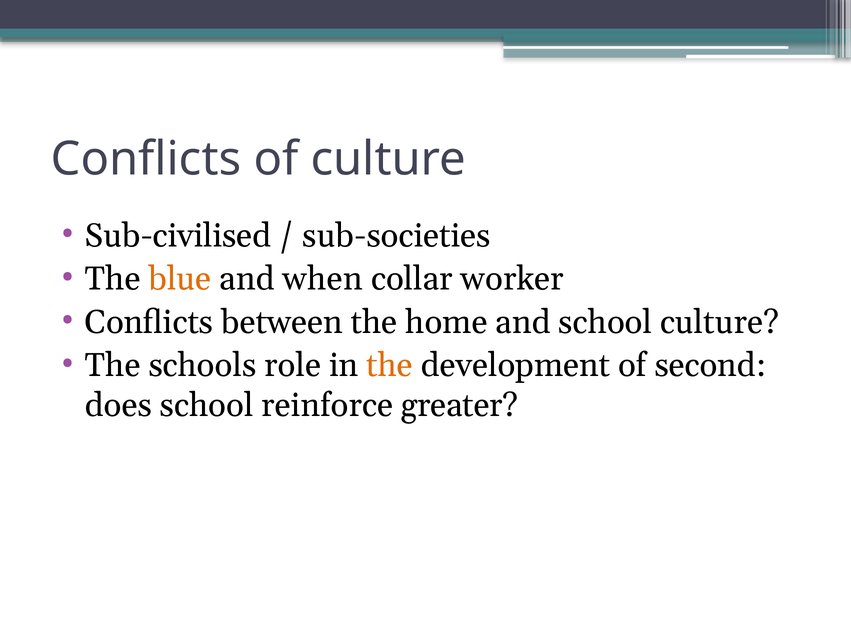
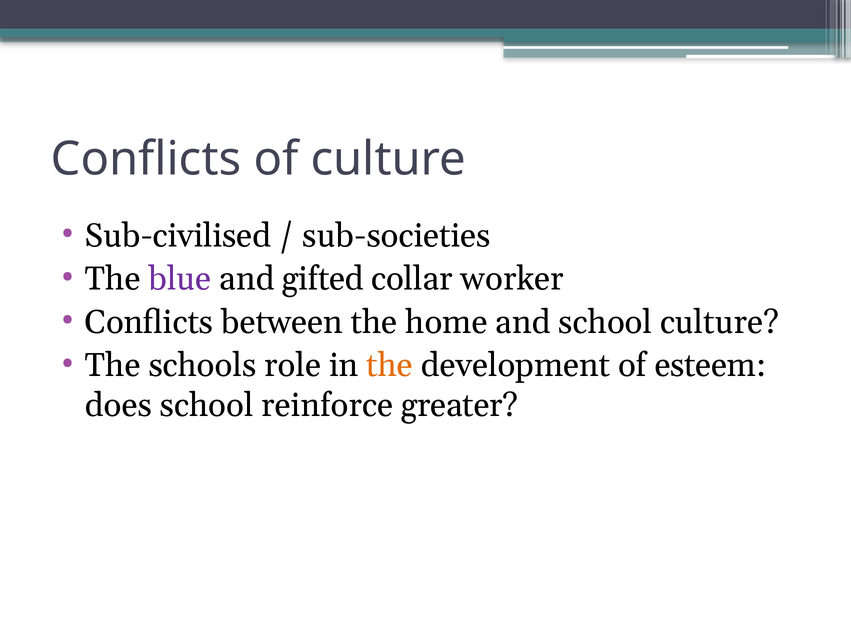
blue colour: orange -> purple (180, 279)
when: when -> gifted (323, 279)
second: second -> esteem (710, 366)
